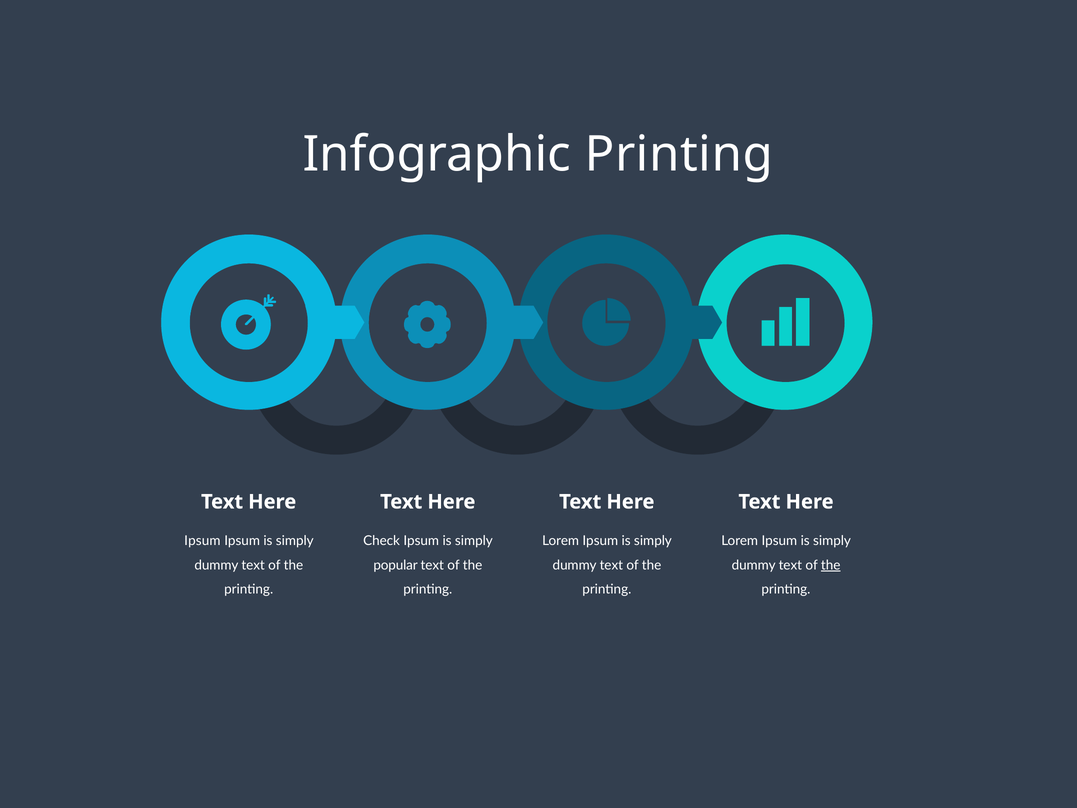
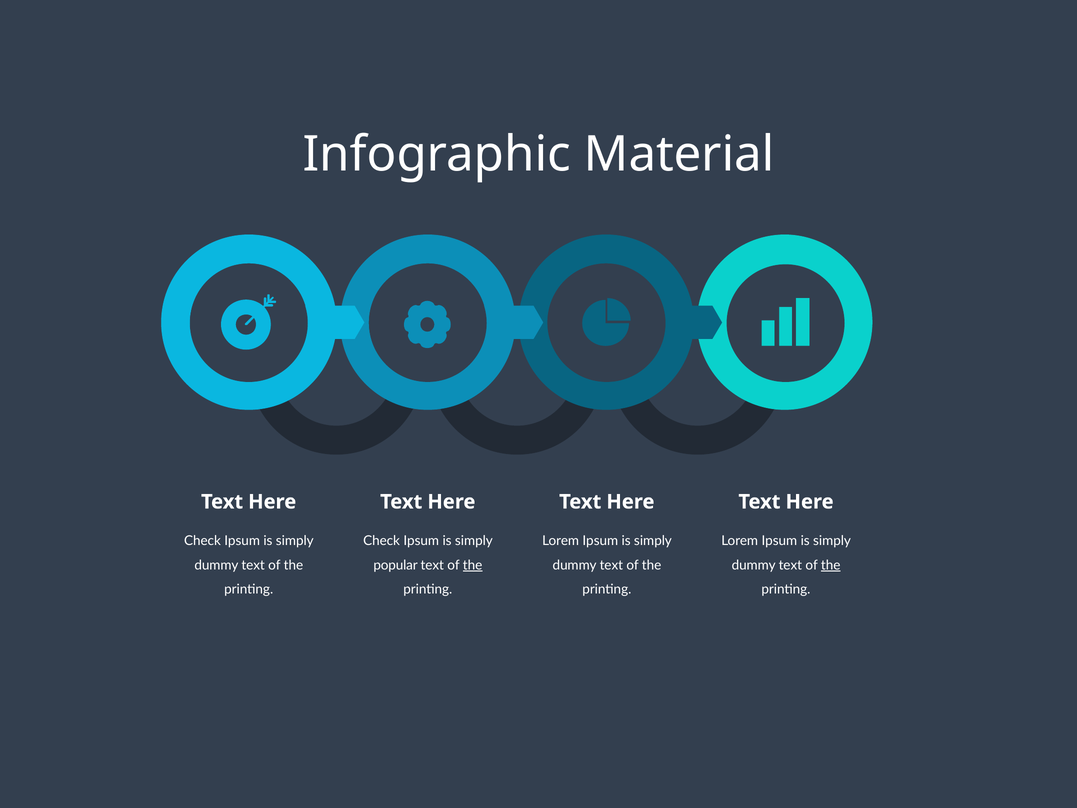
Infographic Printing: Printing -> Material (679, 154)
Ipsum: Ipsum -> Check (202, 541)
the underline: none -> present (473, 565)
